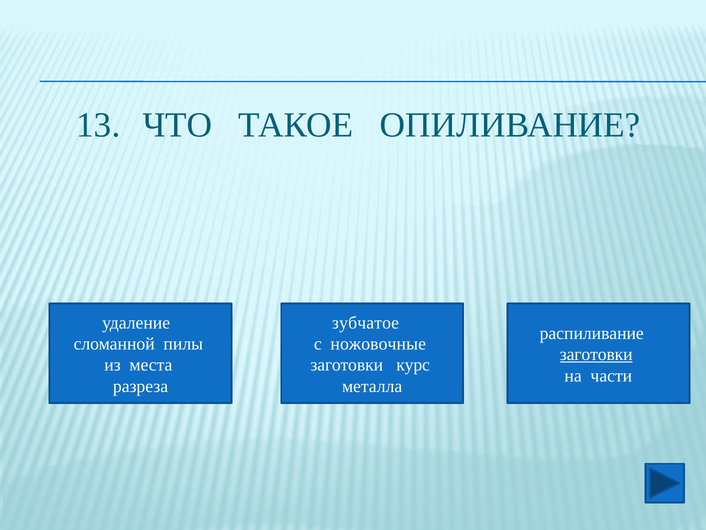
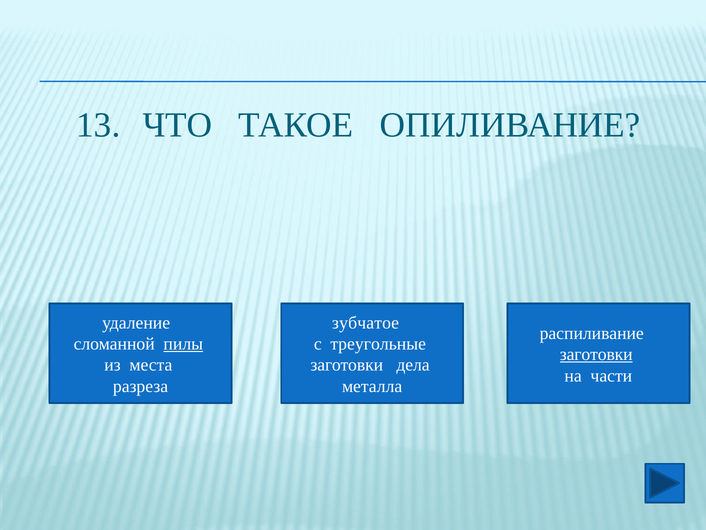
пилы underline: none -> present (183, 344)
ножовочные: ножовочные -> треугольные (378, 344)
курс: курс -> дела (413, 365)
